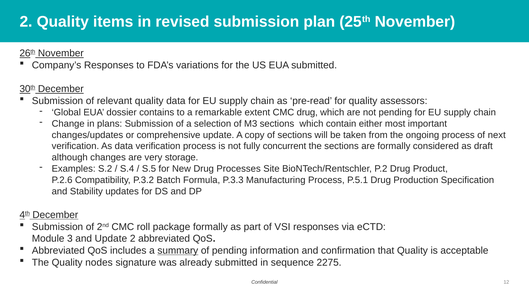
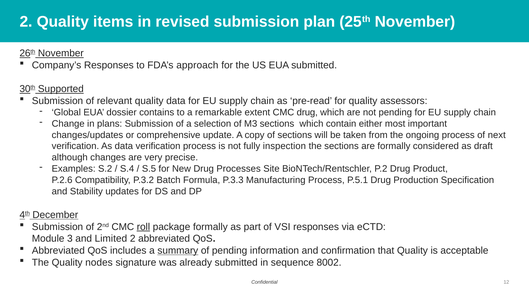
variations: variations -> approach (197, 65)
30th December: December -> Supported (61, 89)
concurrent: concurrent -> inspection (284, 146)
storage: storage -> precise (181, 157)
roll underline: none -> present (143, 226)
and Update: Update -> Limited (111, 238)
2275: 2275 -> 8002 (329, 262)
